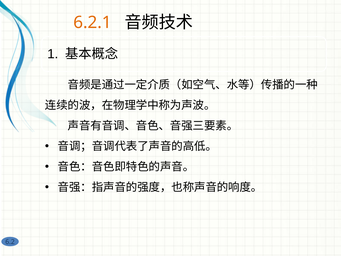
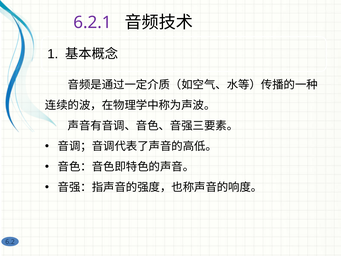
6.2.1 colour: orange -> purple (93, 23)
